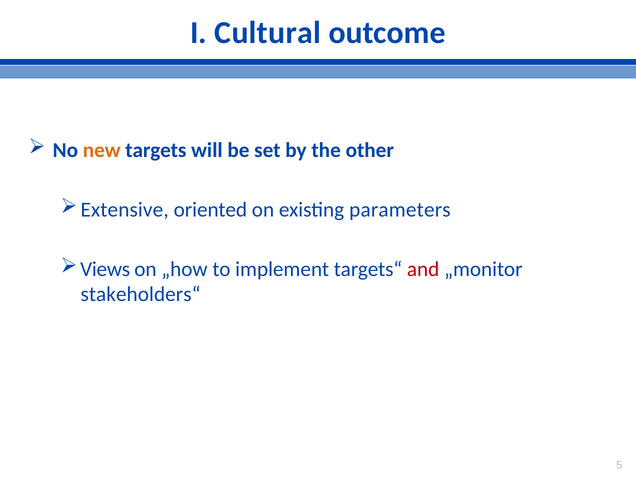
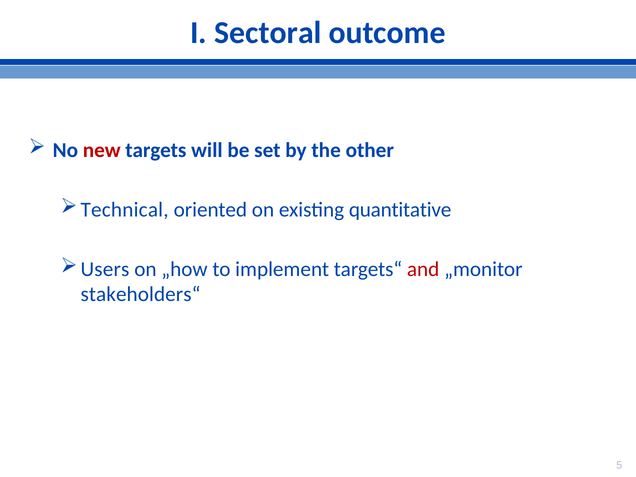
Cultural: Cultural -> Sectoral (268, 33)
new colour: orange -> red (102, 150)
Extensive: Extensive -> Technical (125, 210)
parameters: parameters -> quantitative (400, 210)
Views: Views -> Users (105, 269)
